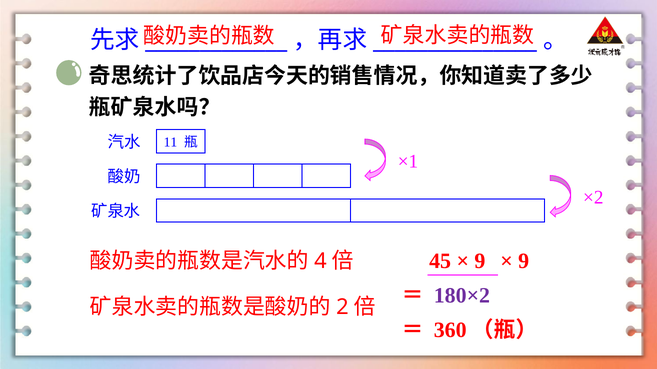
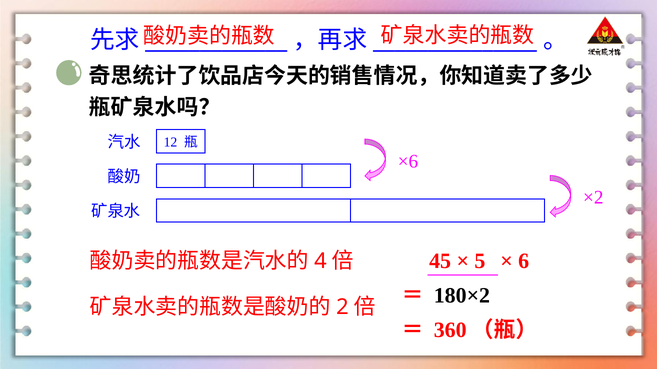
11: 11 -> 12 (170, 142)
×1: ×1 -> ×6 (408, 161)
9: 9 -> 5 (480, 261)
9: 9 -> 6 (524, 261)
180×2 colour: purple -> black (462, 296)
